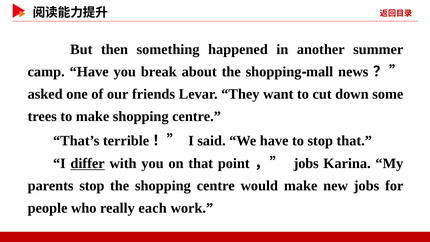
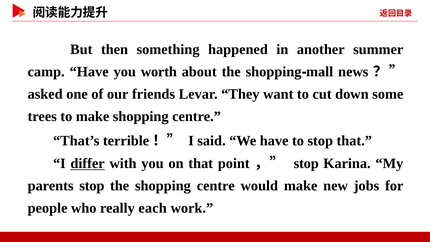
break: break -> worth (159, 72)
jobs: jobs -> stop (306, 163)
